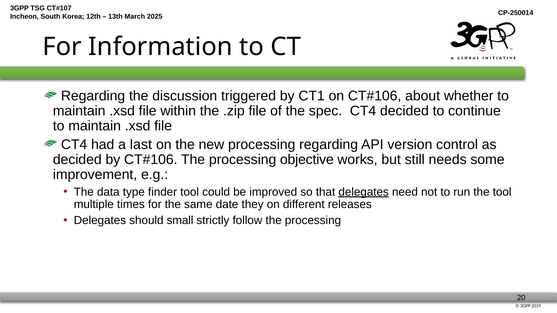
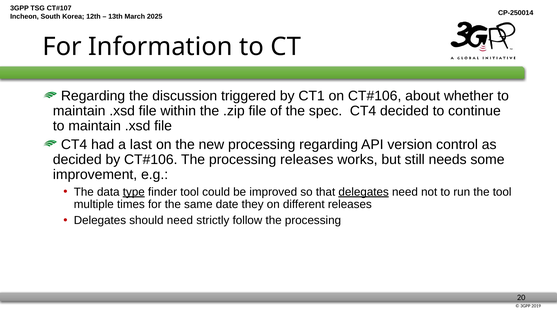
processing objective: objective -> releases (307, 160)
type underline: none -> present (134, 192)
should small: small -> need (180, 221)
